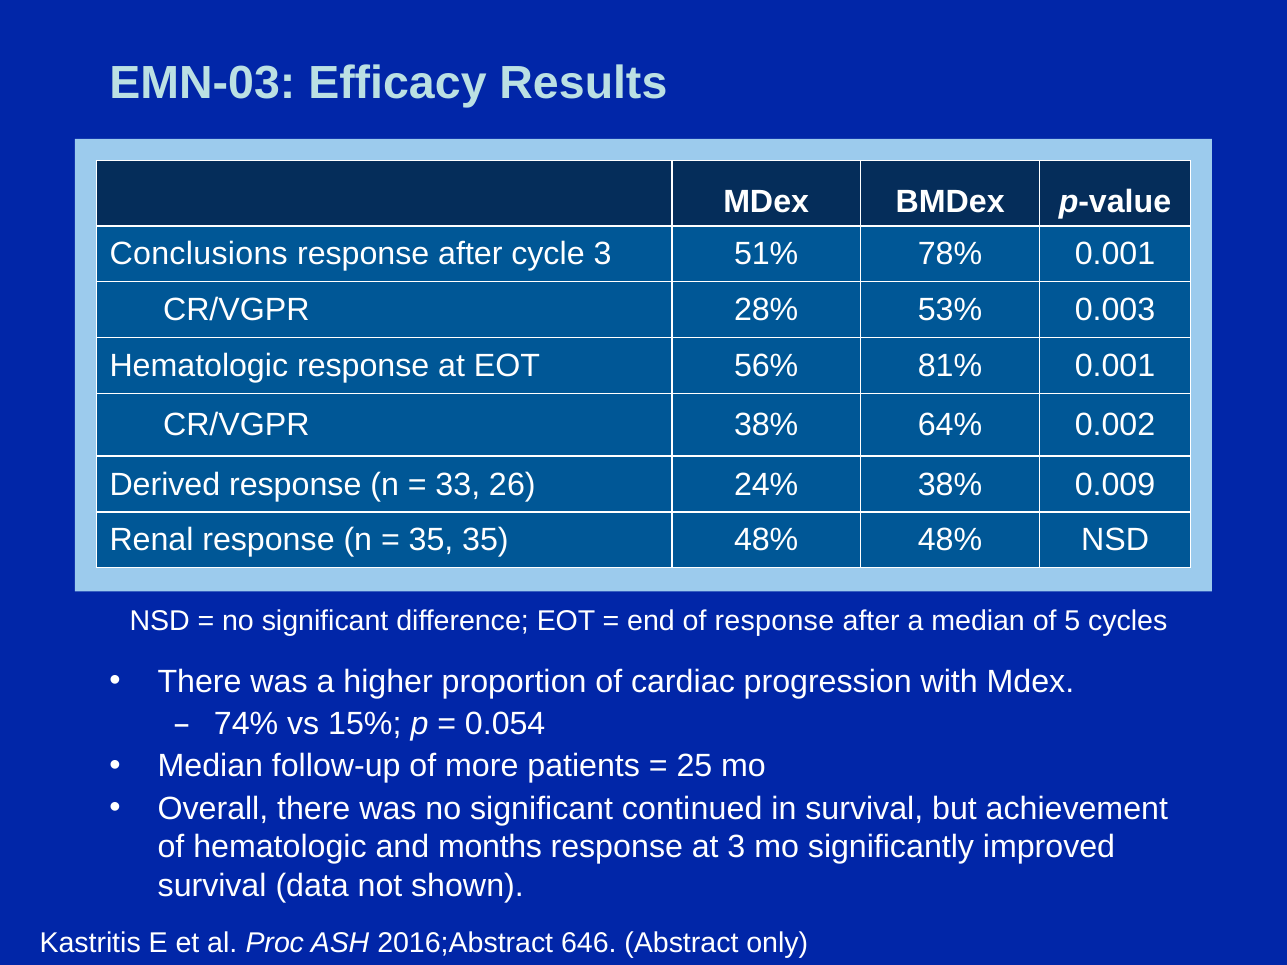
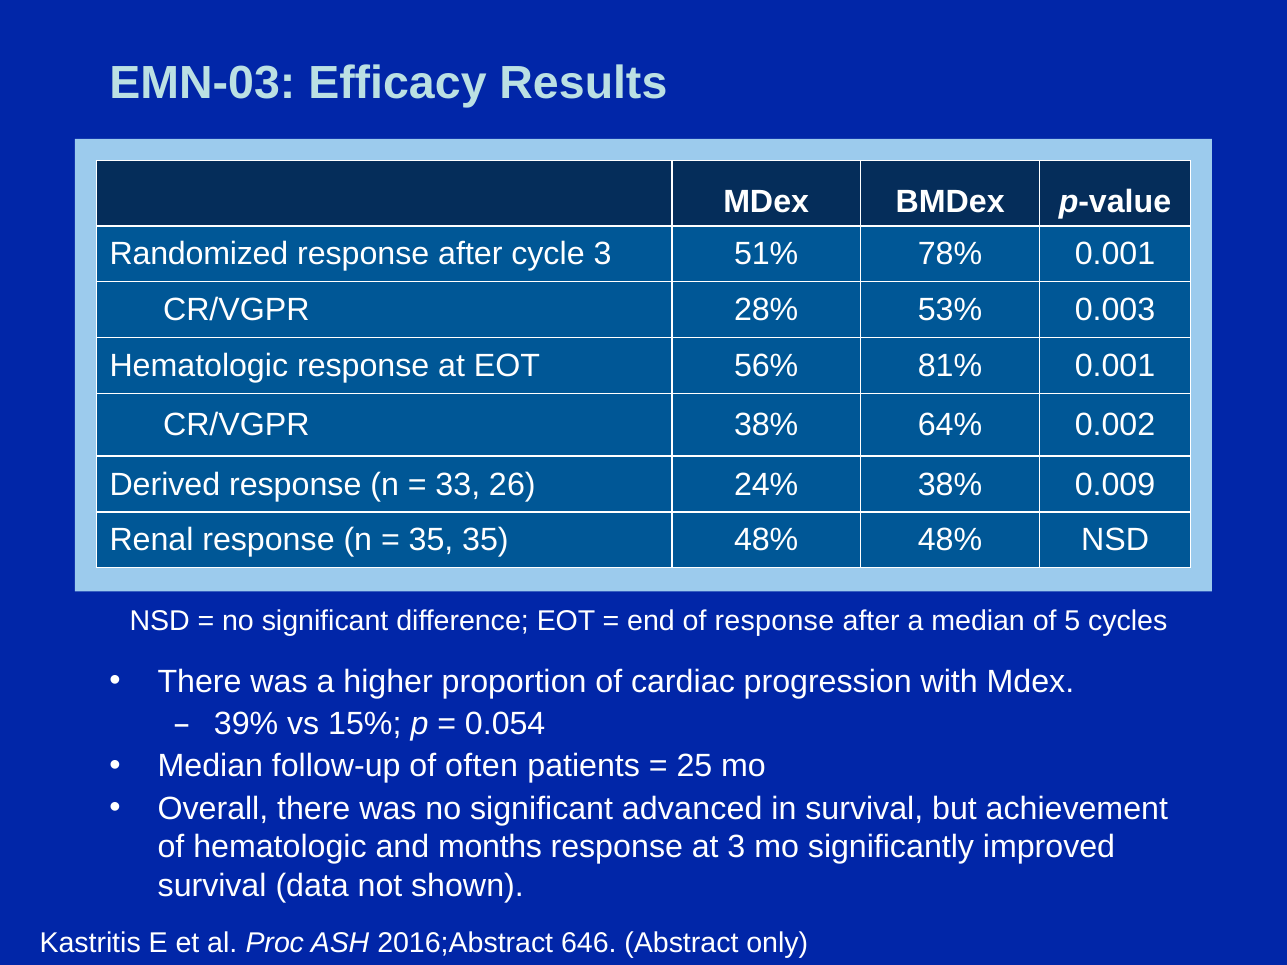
Conclusions: Conclusions -> Randomized (199, 254)
74%: 74% -> 39% (246, 724)
more: more -> often (482, 767)
continued: continued -> advanced (692, 809)
